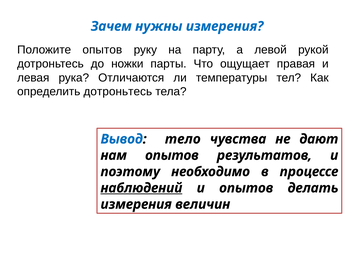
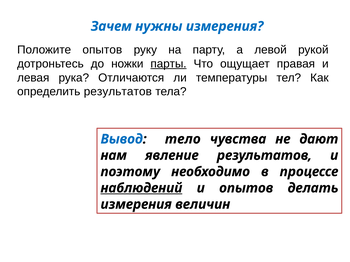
парты underline: none -> present (169, 64)
определить дотроньтесь: дотроньтесь -> результатов (118, 92)
нам опытов: опытов -> явление (172, 156)
